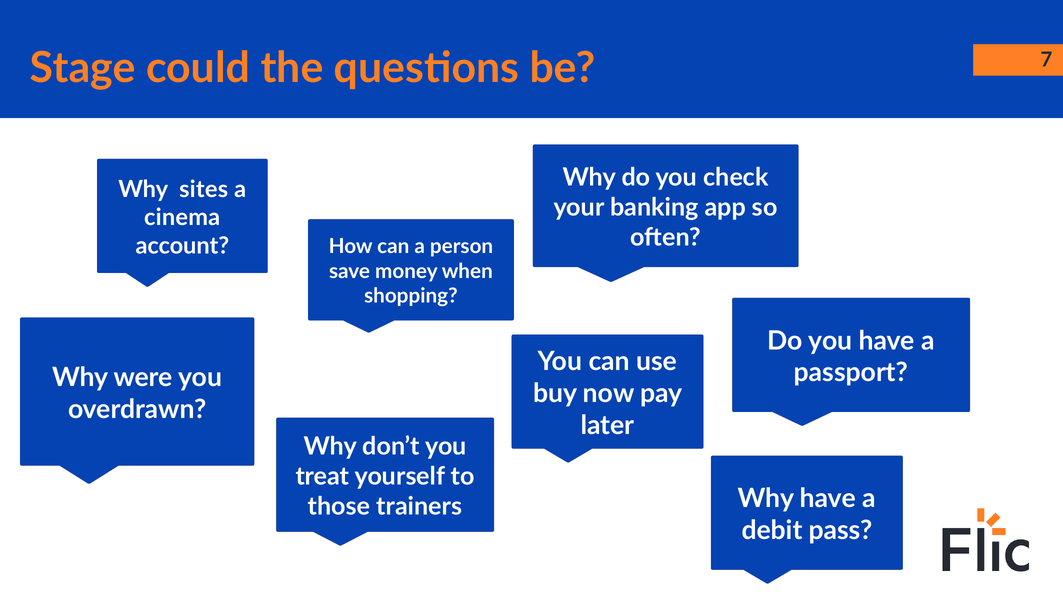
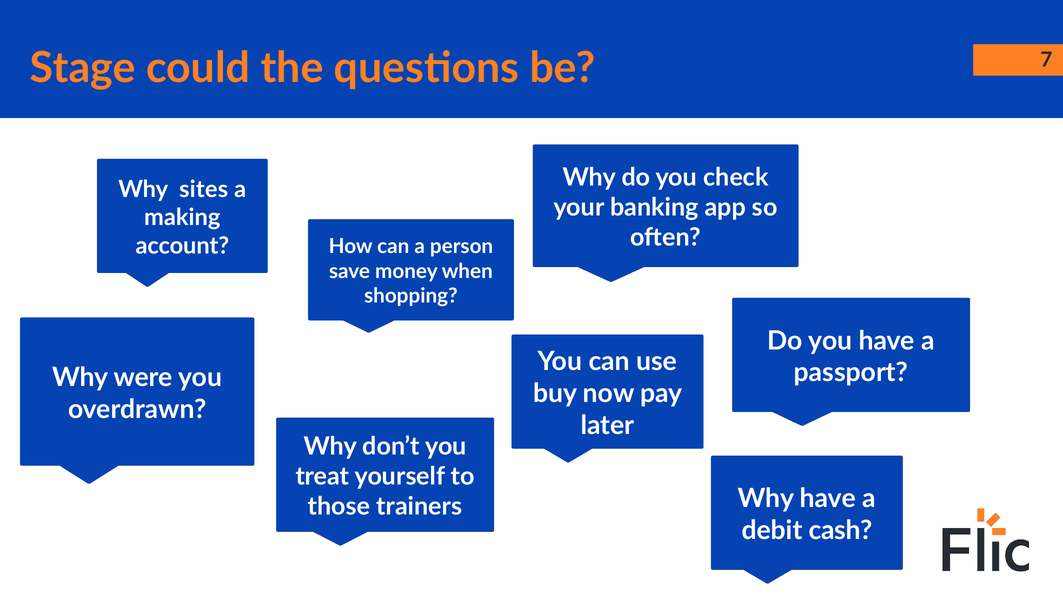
cinema: cinema -> making (182, 218)
debit pass: pass -> cash (841, 530)
